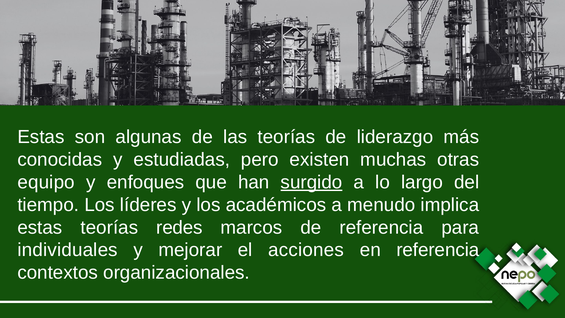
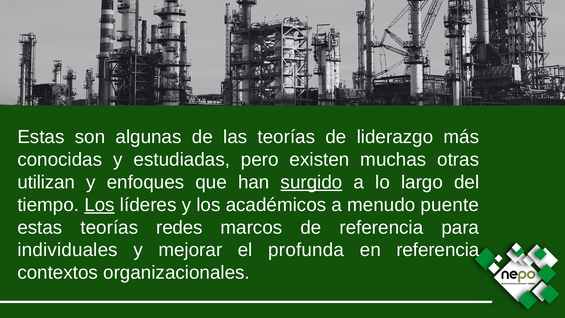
equipo: equipo -> utilizan (46, 182)
Los underline: none -> present (100, 205)
implica: implica -> puente (450, 205)
acciones: acciones -> profunda (306, 250)
